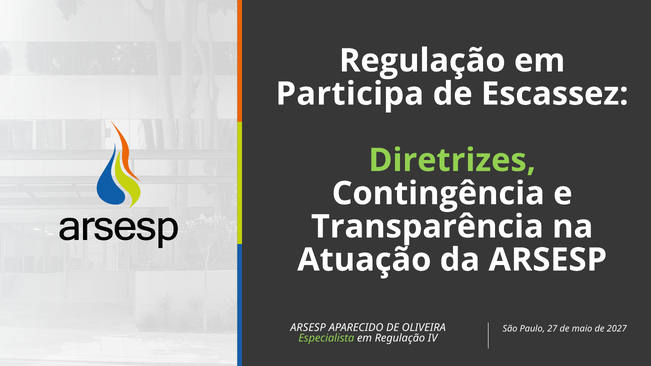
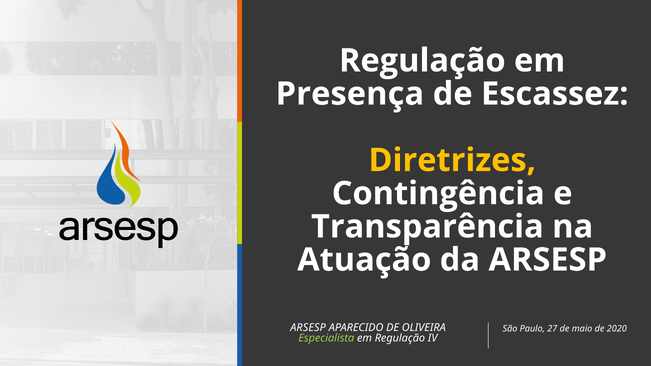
Participa: Participa -> Presença (350, 94)
Diretrizes colour: light green -> yellow (452, 160)
2027: 2027 -> 2020 (617, 329)
